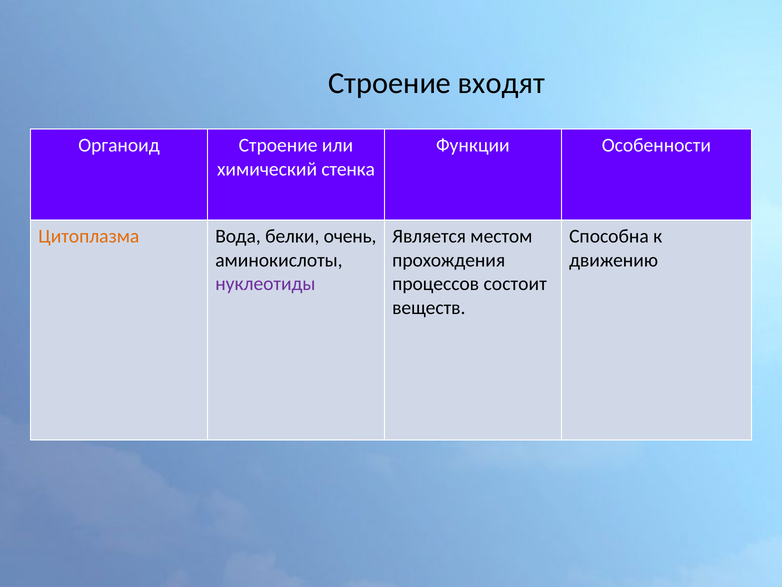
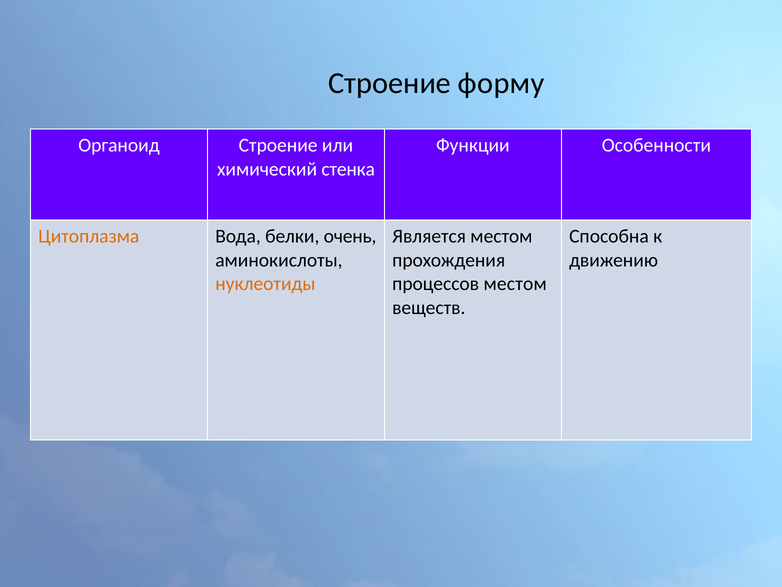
входят: входят -> форму (501, 83)
нуклеотиды colour: purple -> orange (265, 284)
процессов состоит: состоит -> местом (515, 284)
